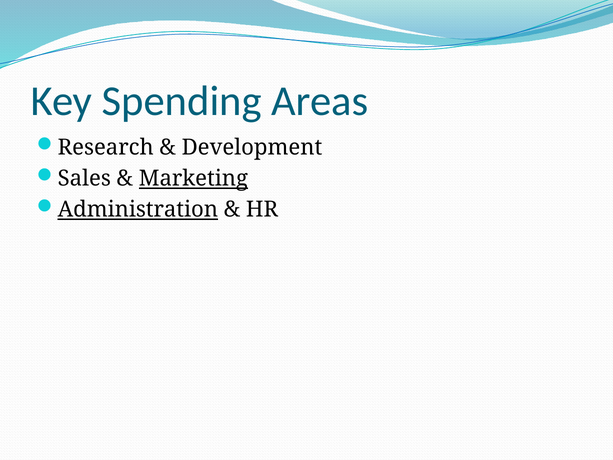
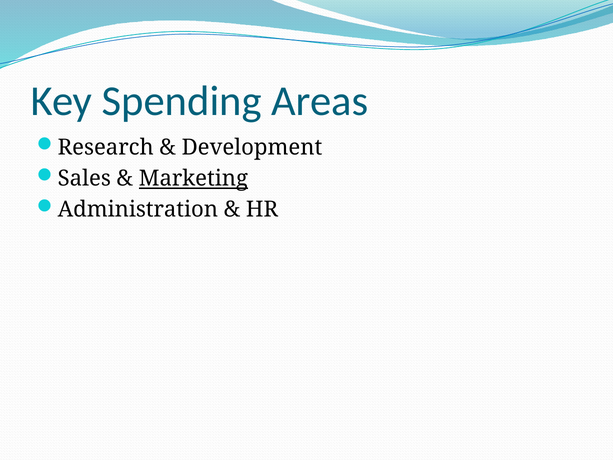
Administration underline: present -> none (138, 210)
